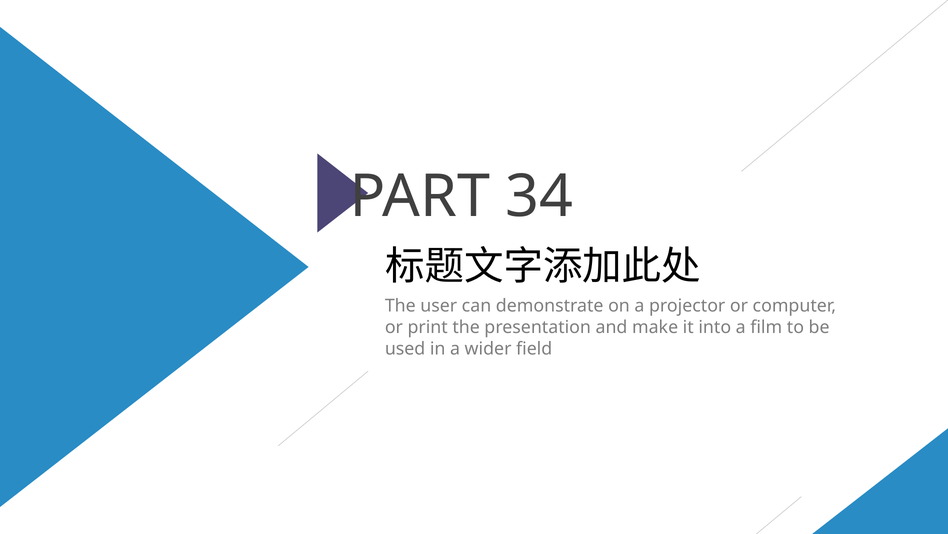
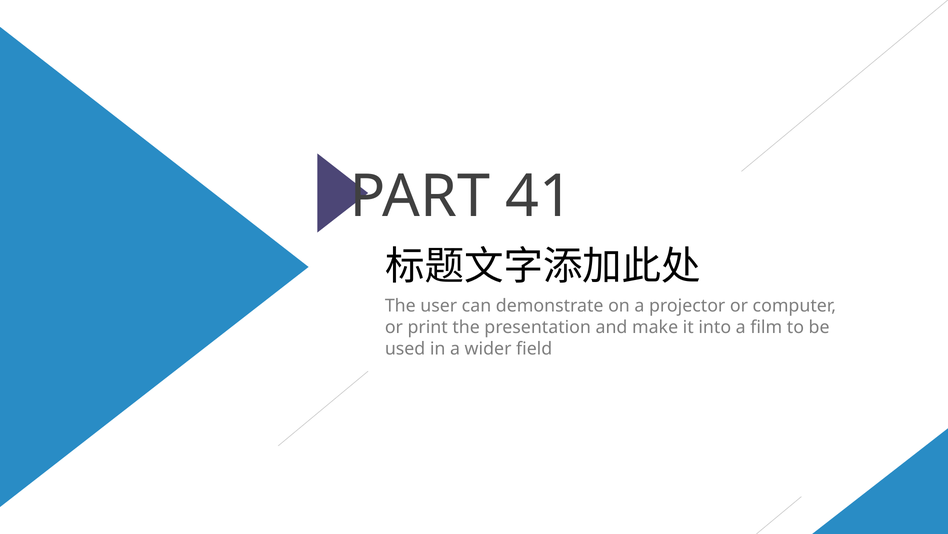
34: 34 -> 41 (539, 196)
